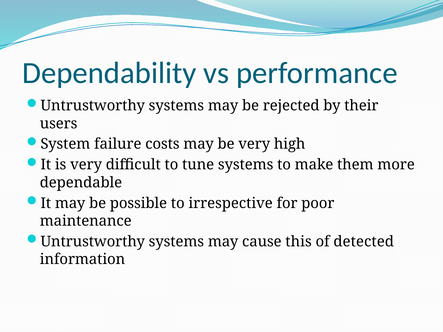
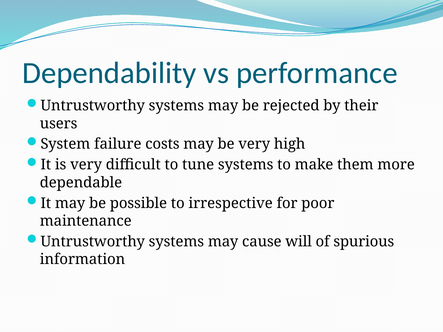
this: this -> will (299, 242)
detected: detected -> spurious (364, 242)
